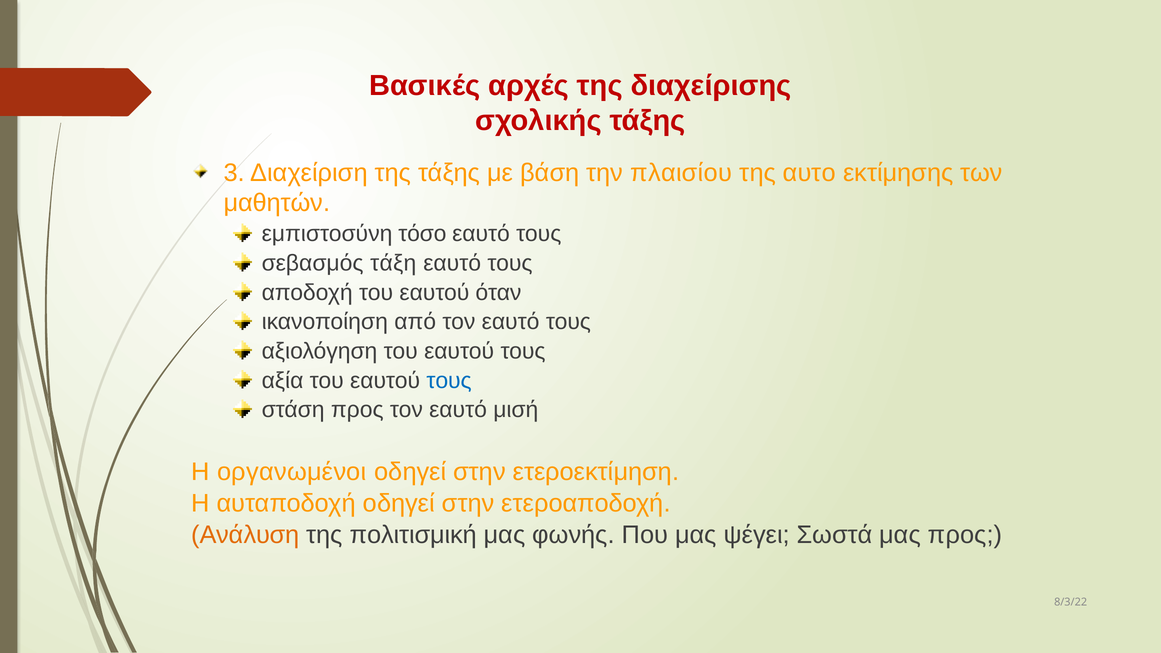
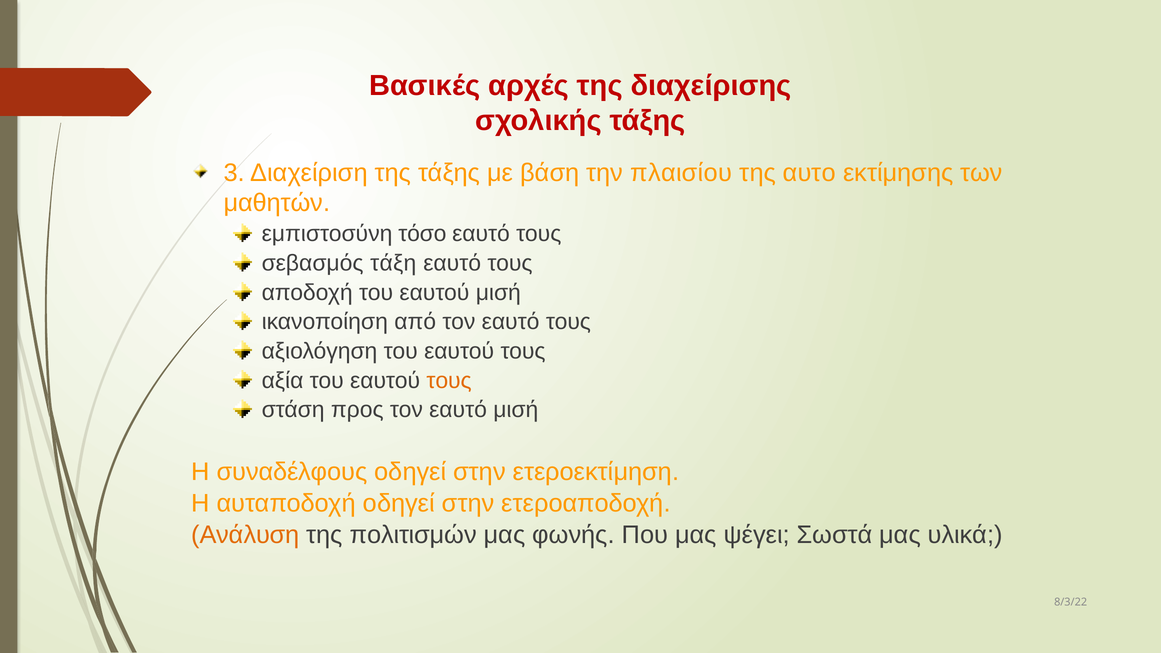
εαυτού όταν: όταν -> μισή (498, 293)
τους colour: blue -> orange (449, 380)
οργανωμένοι: οργανωμένοι -> συναδέλφους (292, 472)
πολιτισμική: πολιτισμική -> πολιτισμών (413, 535)
μας προς: προς -> υλικά (965, 535)
